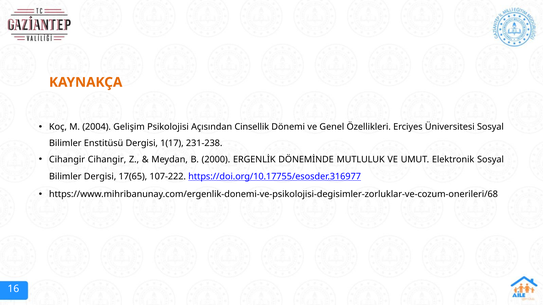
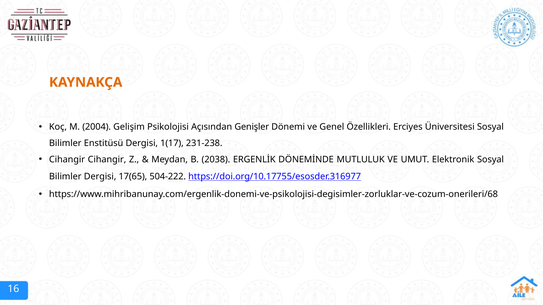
Cinsellik: Cinsellik -> Genişler (252, 127)
2000: 2000 -> 2038 (216, 160)
107-222: 107-222 -> 504-222 (168, 177)
